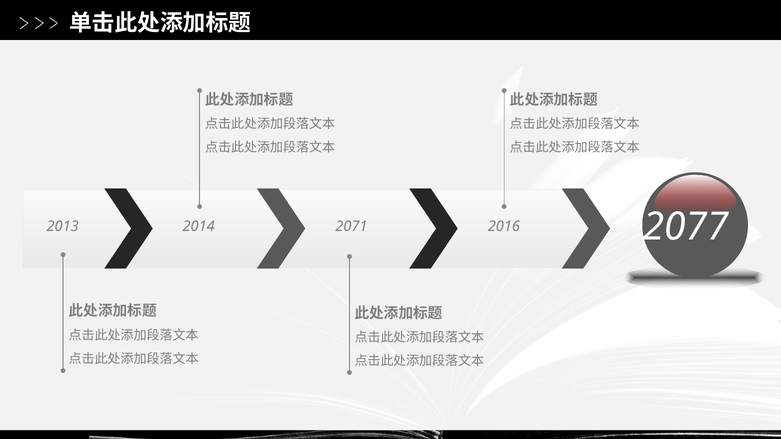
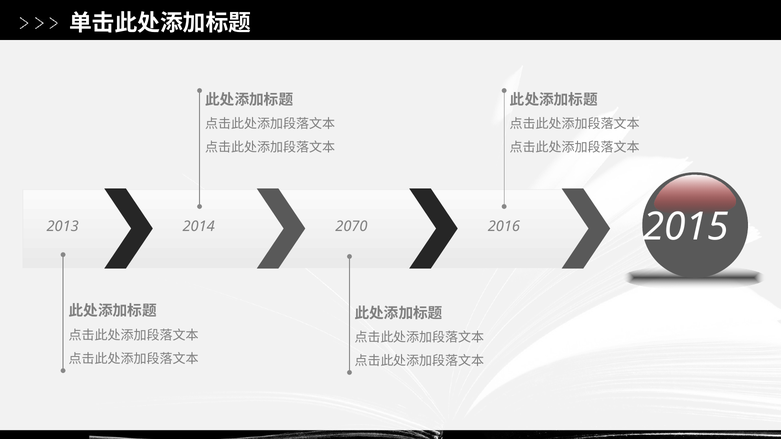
2077: 2077 -> 2015 (686, 227)
2071: 2071 -> 2070 (351, 227)
